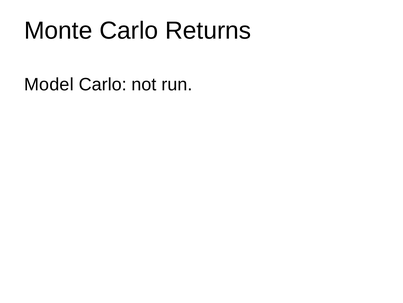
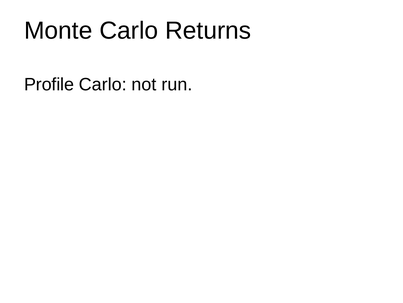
Model: Model -> Profile (49, 85)
